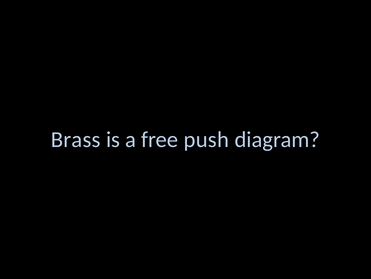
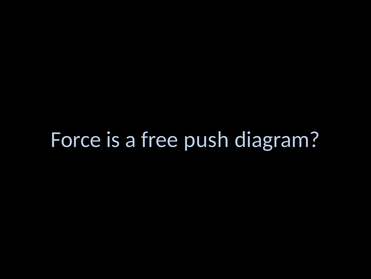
Brass: Brass -> Force (76, 139)
